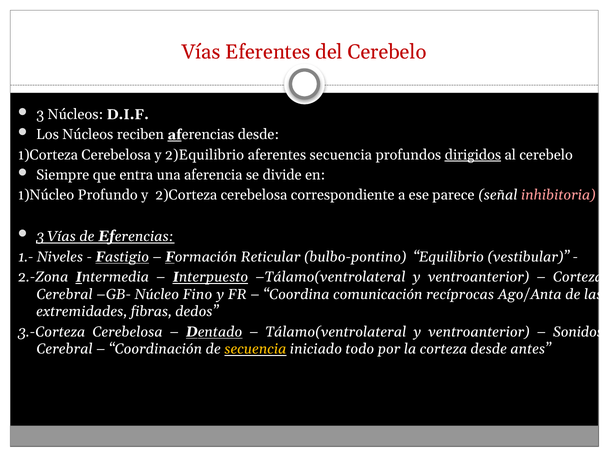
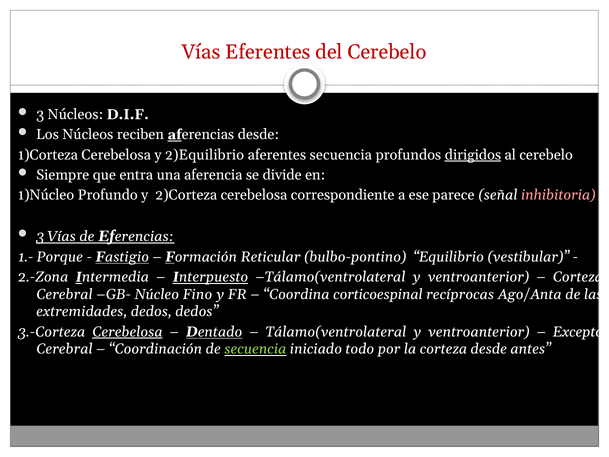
Niveles: Niveles -> Porque (60, 257)
comunicación: comunicación -> corticoespinal (378, 294)
extremidades fibras: fibras -> dedos (151, 311)
Cerebelosa underline: none -> present (127, 332)
Sonidos: Sonidos -> Excepto (578, 332)
secuencia colour: yellow -> light green (255, 349)
